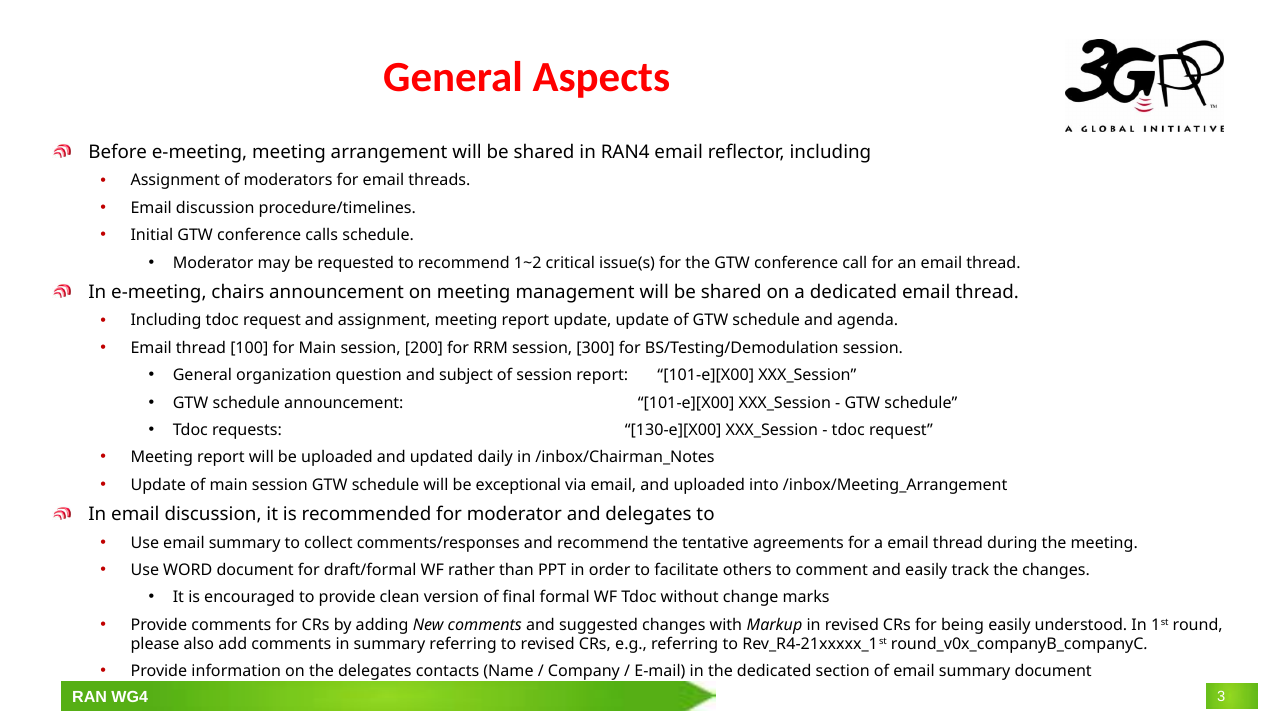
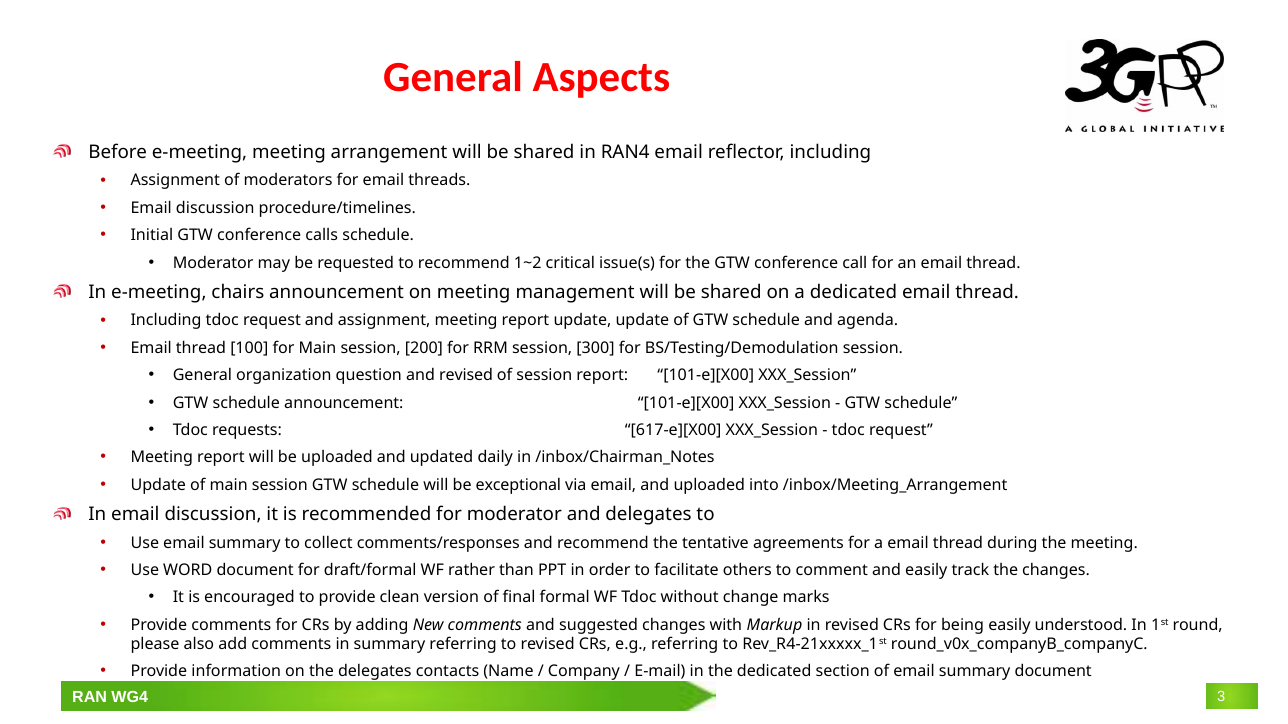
and subject: subject -> revised (466, 376)
130-e][X00: 130-e][X00 -> 617-e][X00 (673, 430)
